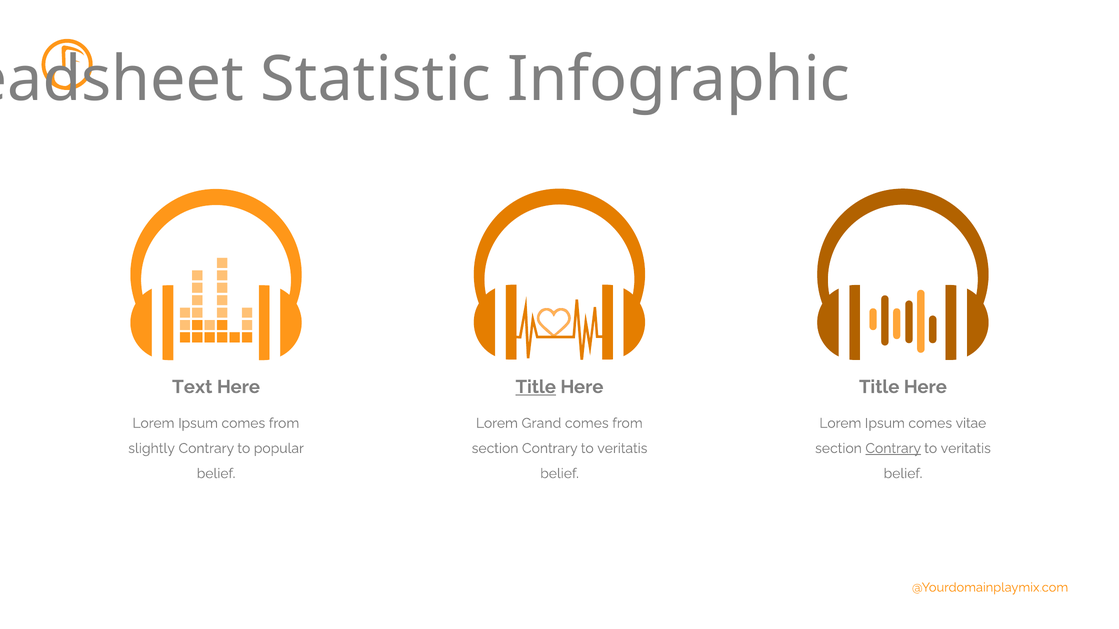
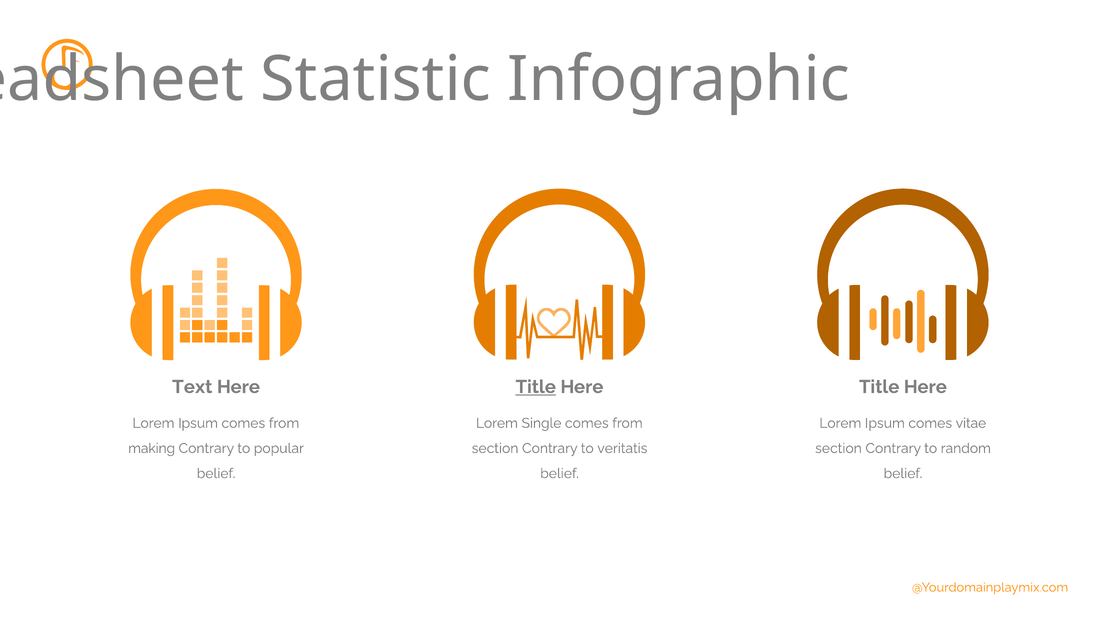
Grand: Grand -> Single (541, 423)
slightly: slightly -> making (152, 449)
Contrary underline: present -> none (893, 449)
veritatis: veritatis -> random (966, 449)
